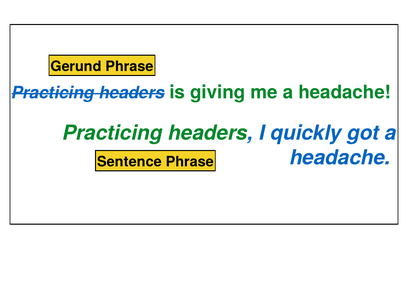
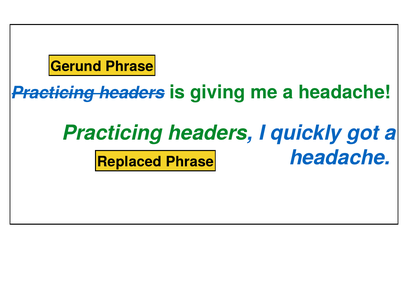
Sentence: Sentence -> Replaced (129, 162)
